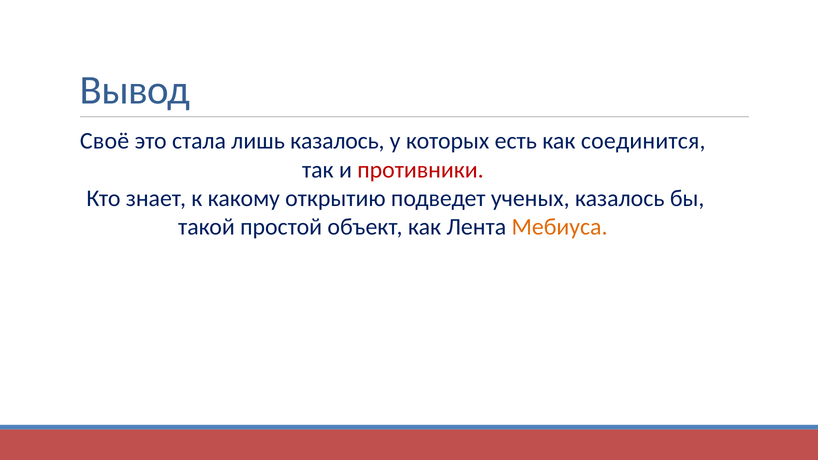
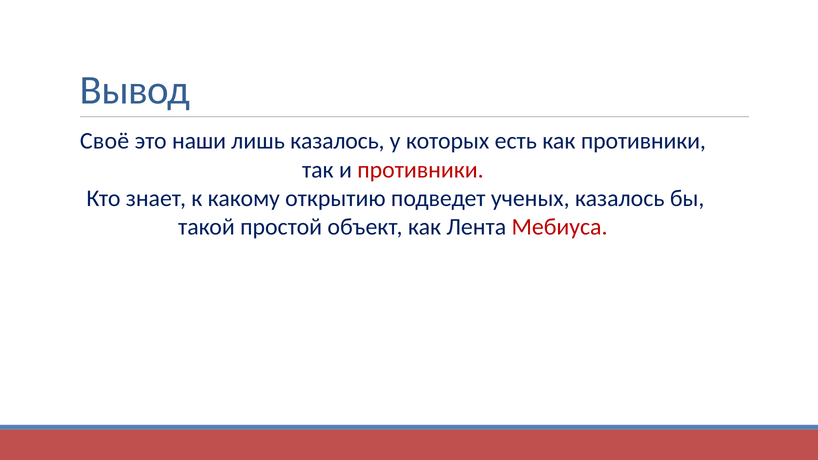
стала: стала -> наши (199, 141)
как соединится: соединится -> противники (643, 141)
Мебиуса colour: orange -> red (560, 227)
